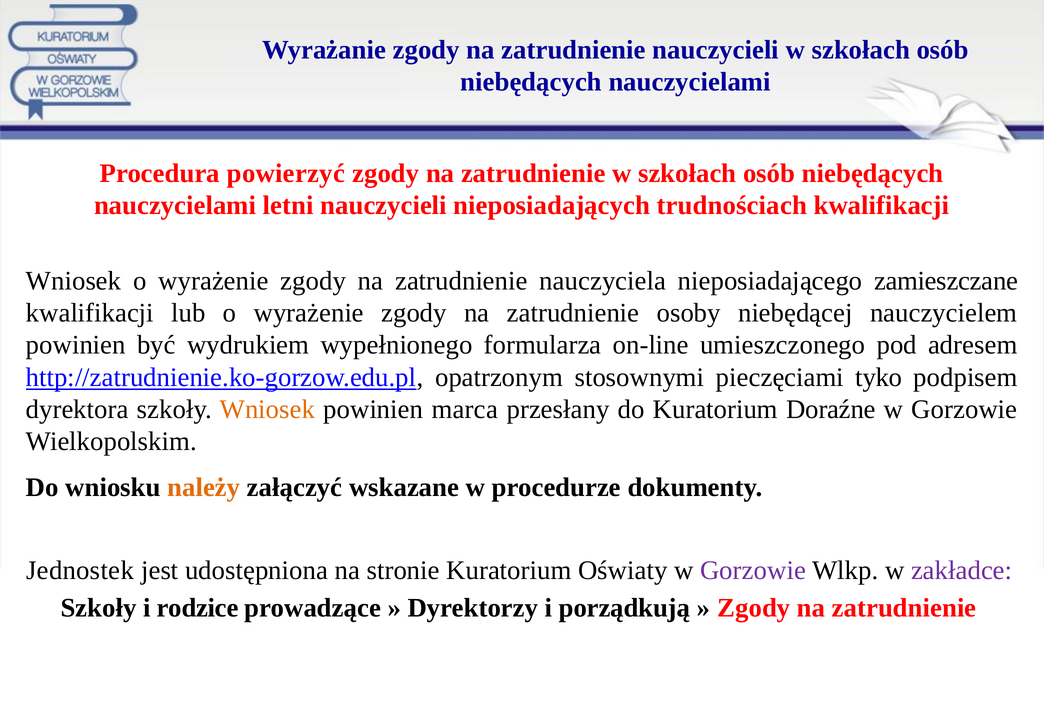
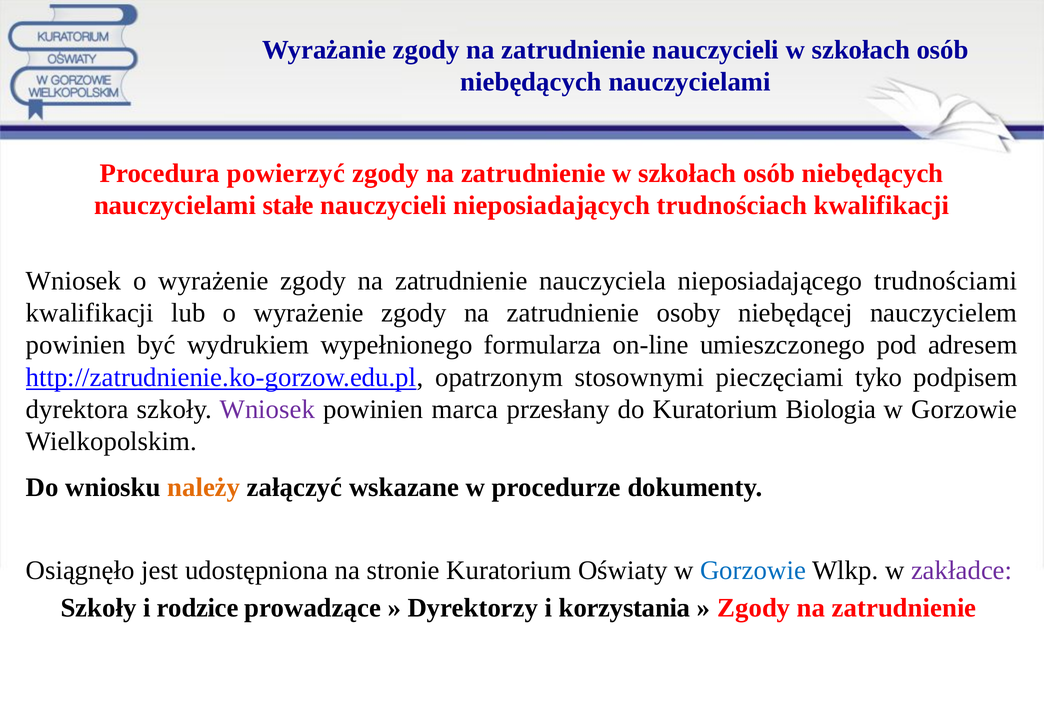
letni: letni -> stałe (288, 206)
zamieszczane: zamieszczane -> trudnościami (946, 281)
Wniosek colour: orange -> purple (267, 409)
Doraźne: Doraźne -> Biologia (831, 409)
Jednostek: Jednostek -> Osiągnęło (80, 570)
Gorzowie colour: purple -> blue (753, 570)
porządkują: porządkują -> korzystania (625, 608)
